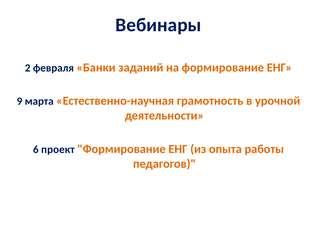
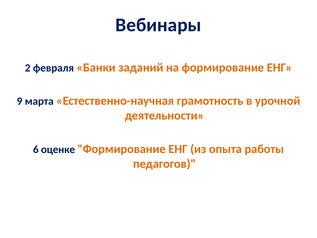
проект: проект -> оценке (58, 149)
